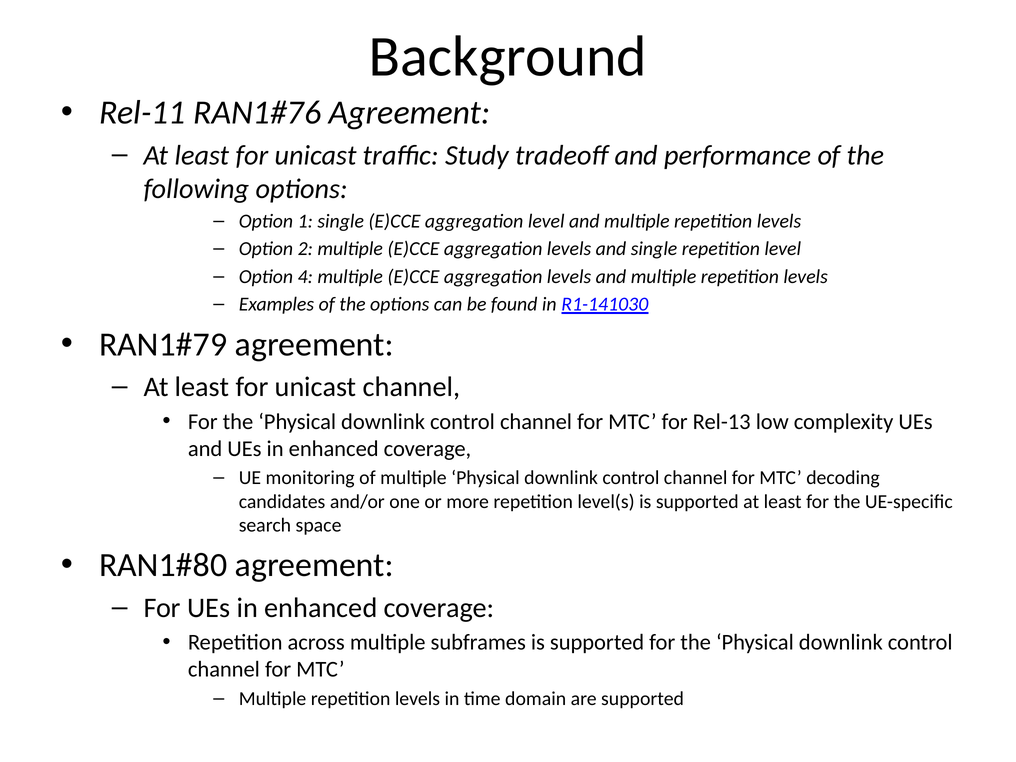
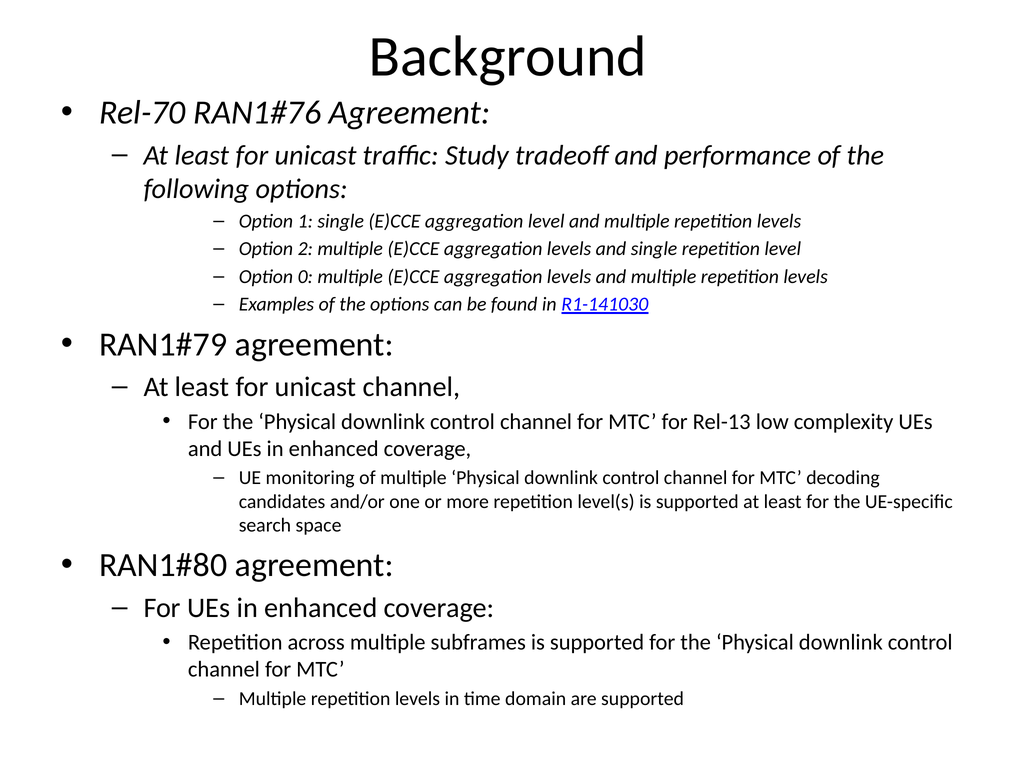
Rel-11: Rel-11 -> Rel-70 (142, 113)
4: 4 -> 0 (305, 277)
